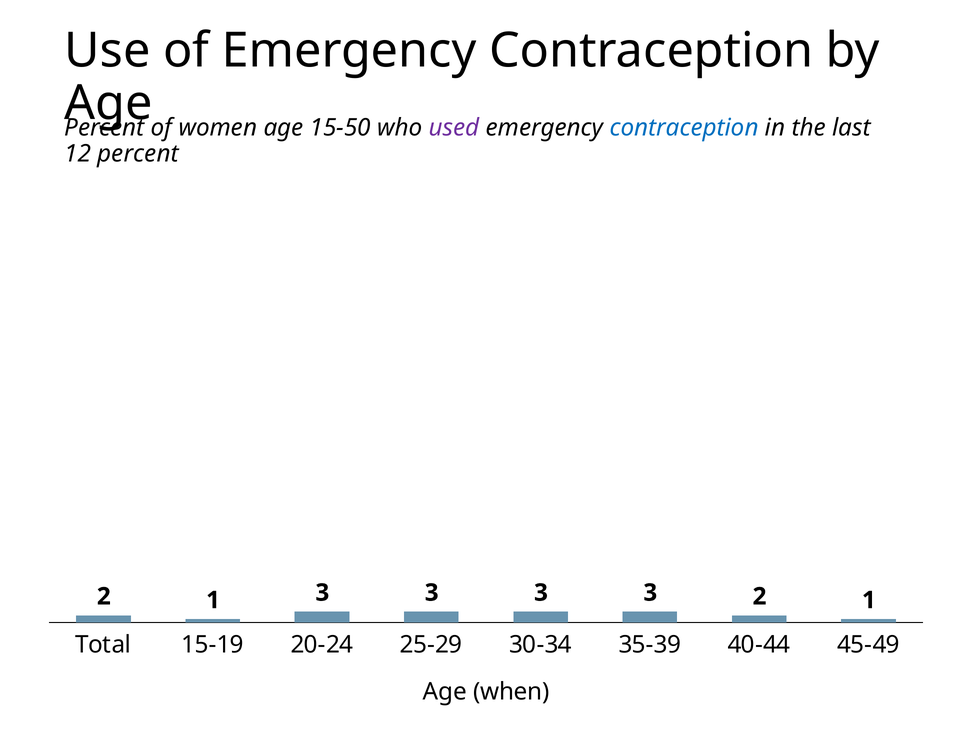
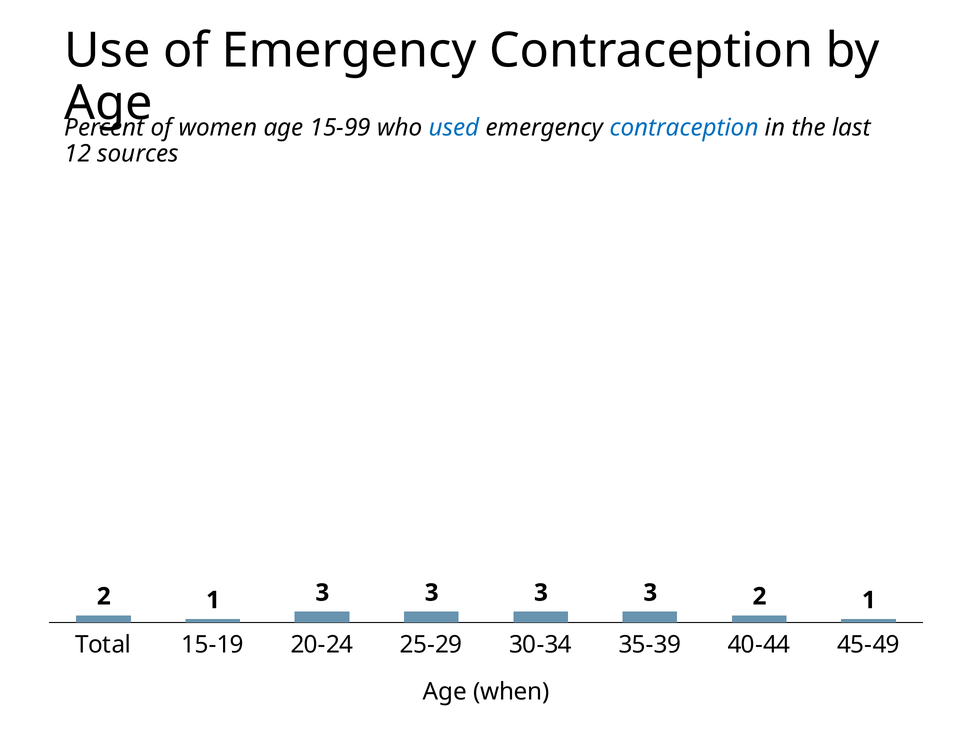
15-50: 15-50 -> 15-99 (340, 128)
used colour: purple -> blue (454, 128)
12 percent: percent -> sources (138, 154)
